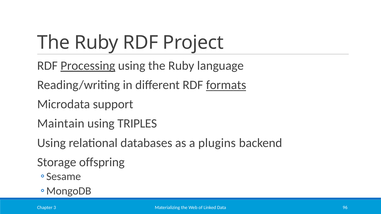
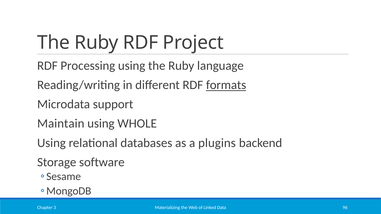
Processing underline: present -> none (88, 66)
TRIPLES: TRIPLES -> WHOLE (137, 124)
offspring: offspring -> software (102, 162)
